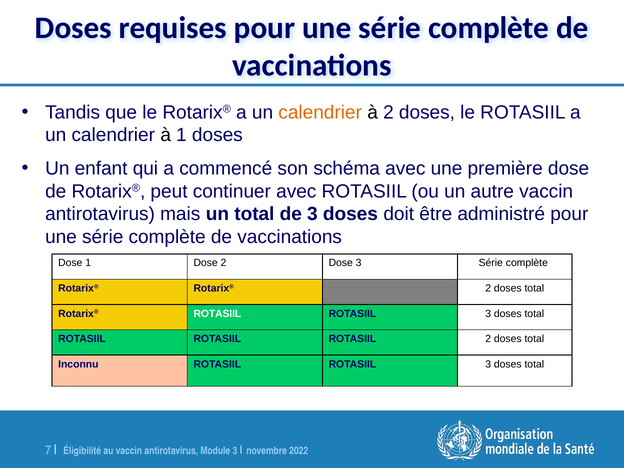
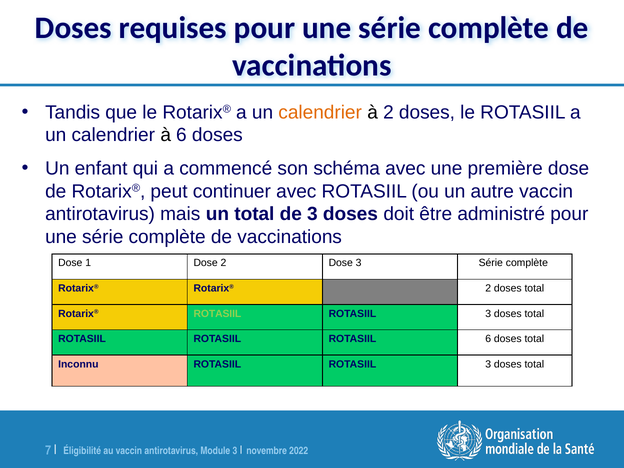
à 1: 1 -> 6 (181, 135)
ROTASIIL colour: white -> light green (217, 314)
ROTASIIL 2: 2 -> 6 (488, 339)
